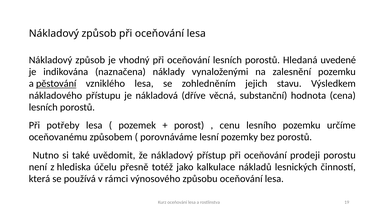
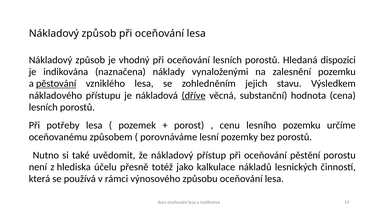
uvedené: uvedené -> dispozici (338, 60)
dříve underline: none -> present (194, 96)
prodeji: prodeji -> pěstění (305, 156)
